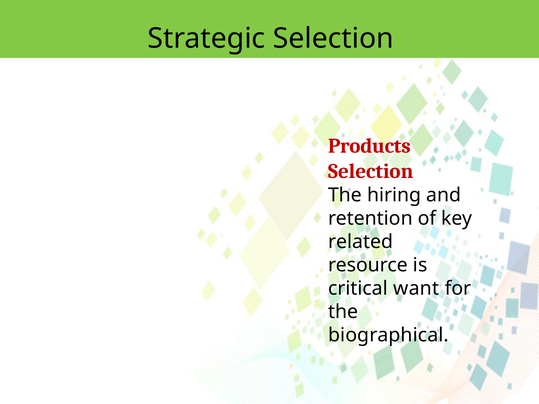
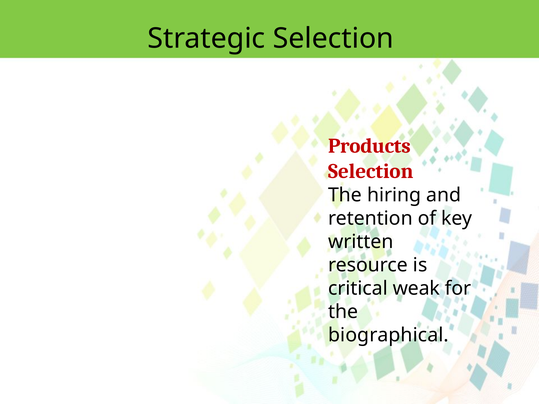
related: related -> written (361, 242)
want: want -> weak (416, 289)
